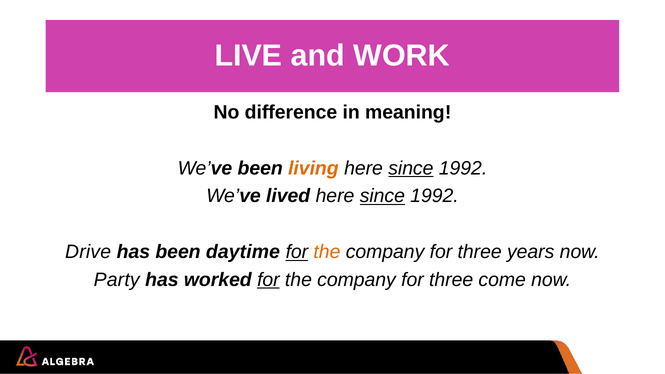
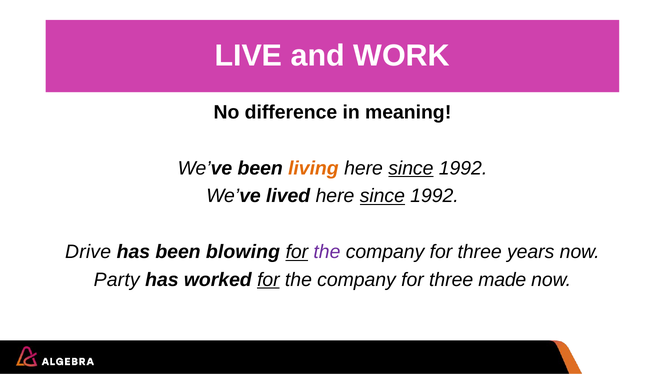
daytime: daytime -> blowing (243, 252)
the colour: orange -> purple (327, 252)
come: come -> made (502, 280)
